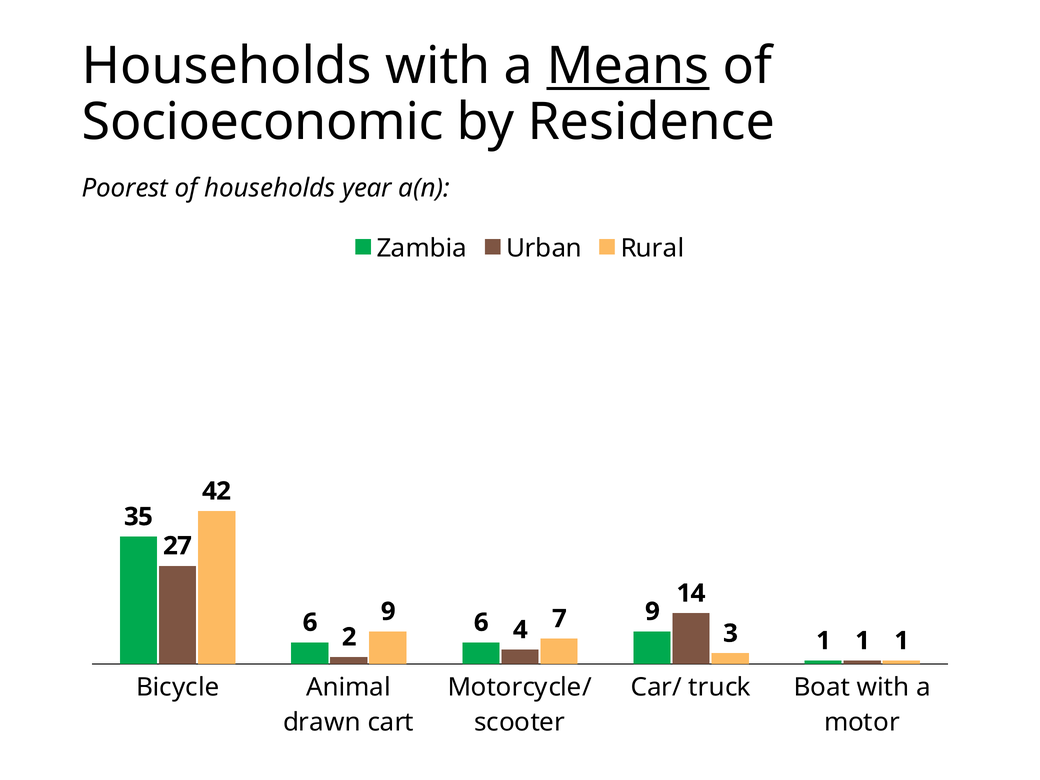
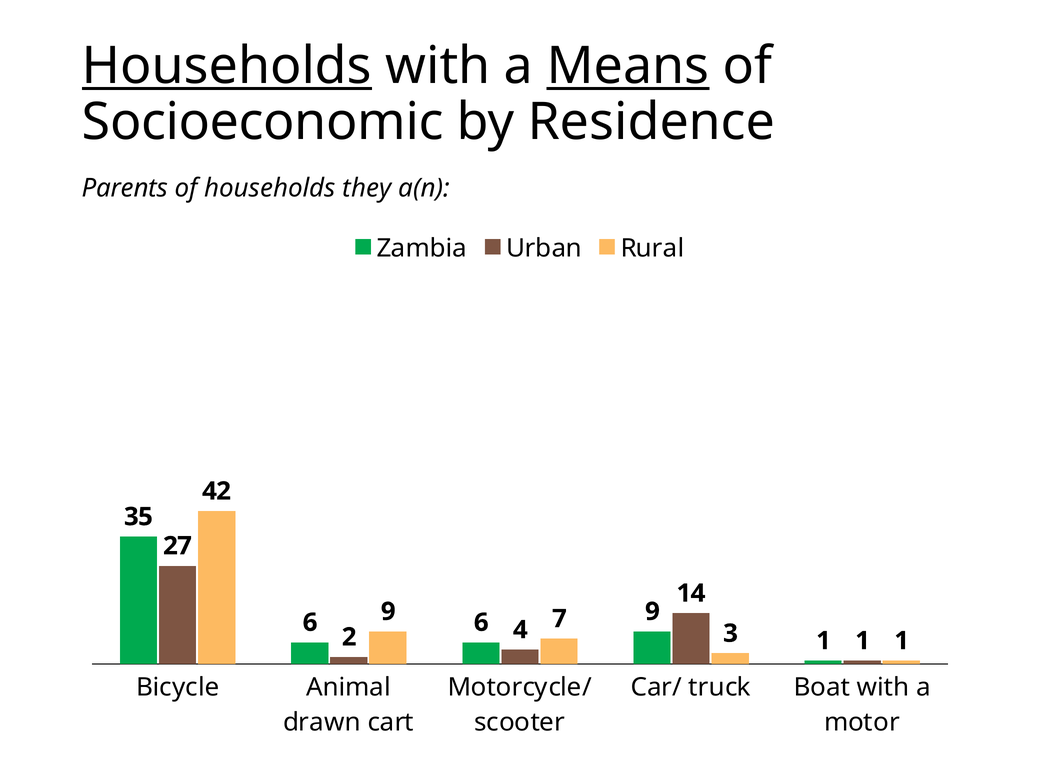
Households underline: none -> present (227, 66)
Poorest: Poorest -> Parents (125, 188)
year: year -> they (367, 188)
